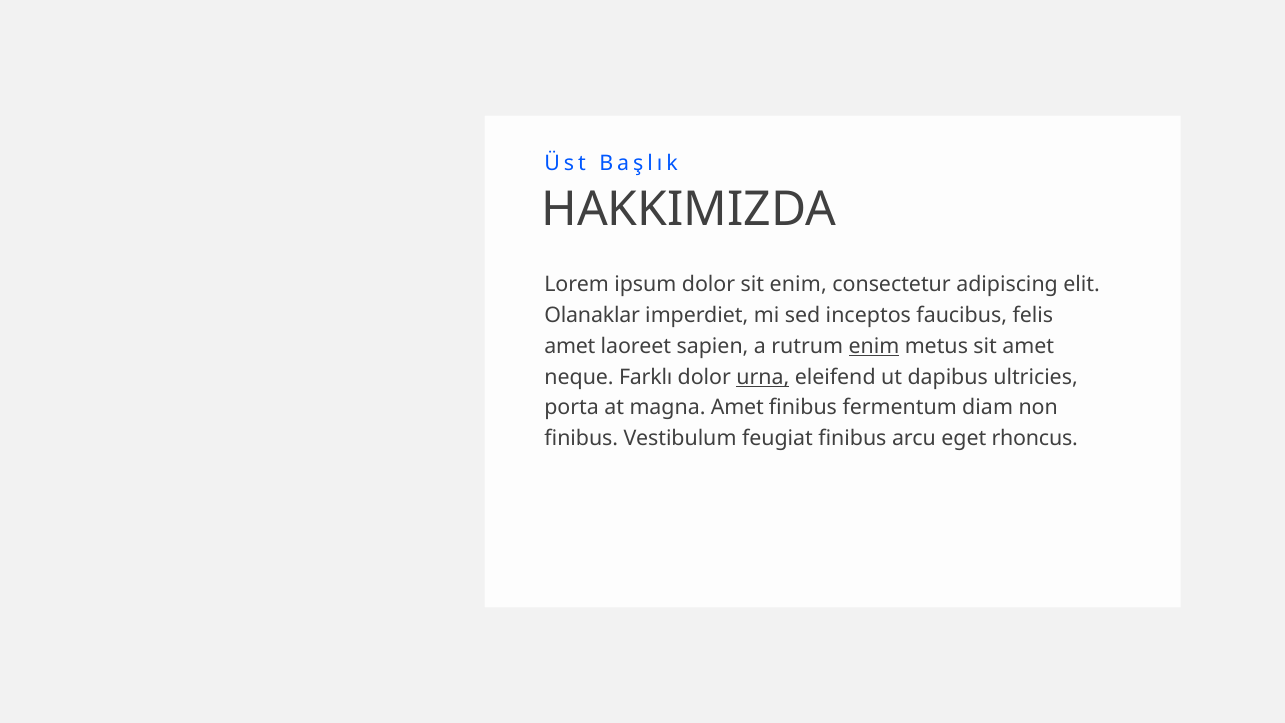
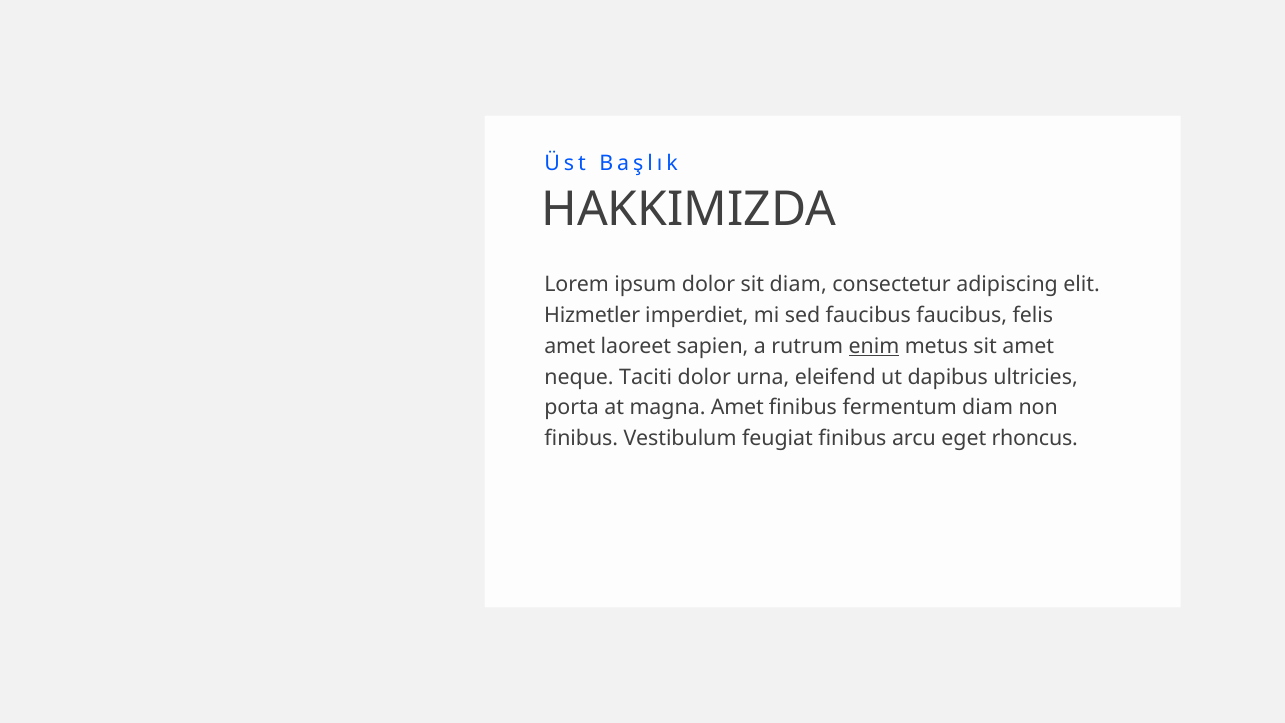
sit enim: enim -> diam (798, 284)
Olanaklar: Olanaklar -> Hizmetler (592, 315)
sed inceptos: inceptos -> faucibus (868, 315)
Farklı: Farklı -> Taciti (646, 377)
urna underline: present -> none (763, 377)
